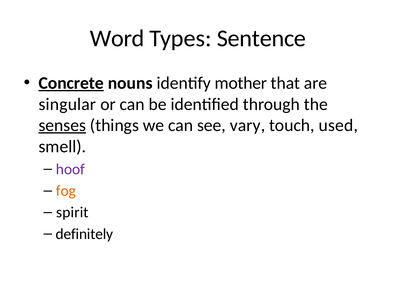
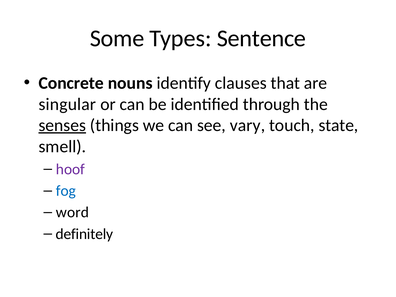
Word: Word -> Some (117, 38)
Concrete underline: present -> none (71, 83)
mother: mother -> clauses (241, 83)
used: used -> state (338, 125)
fog colour: orange -> blue (66, 191)
spirit: spirit -> word (72, 212)
